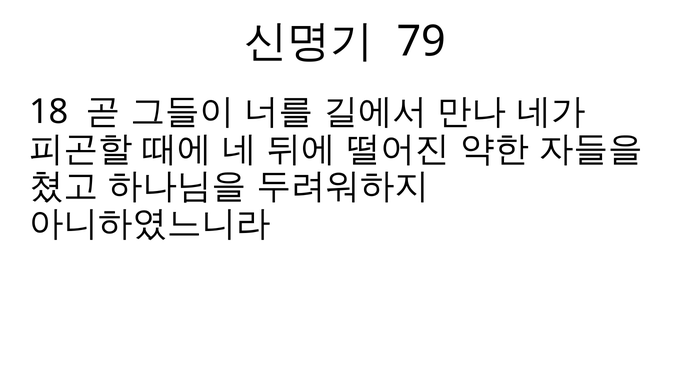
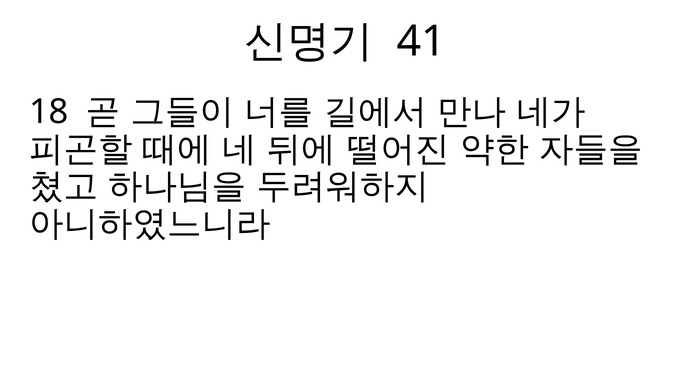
79: 79 -> 41 (421, 42)
